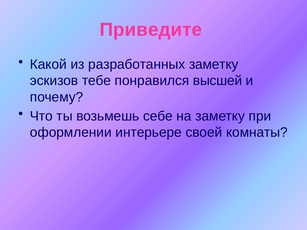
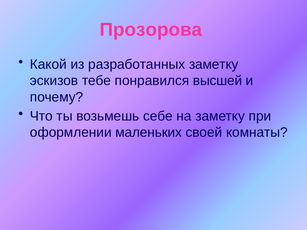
Приведите: Приведите -> Прозорова (151, 30)
интерьере: интерьере -> маленьких (149, 133)
